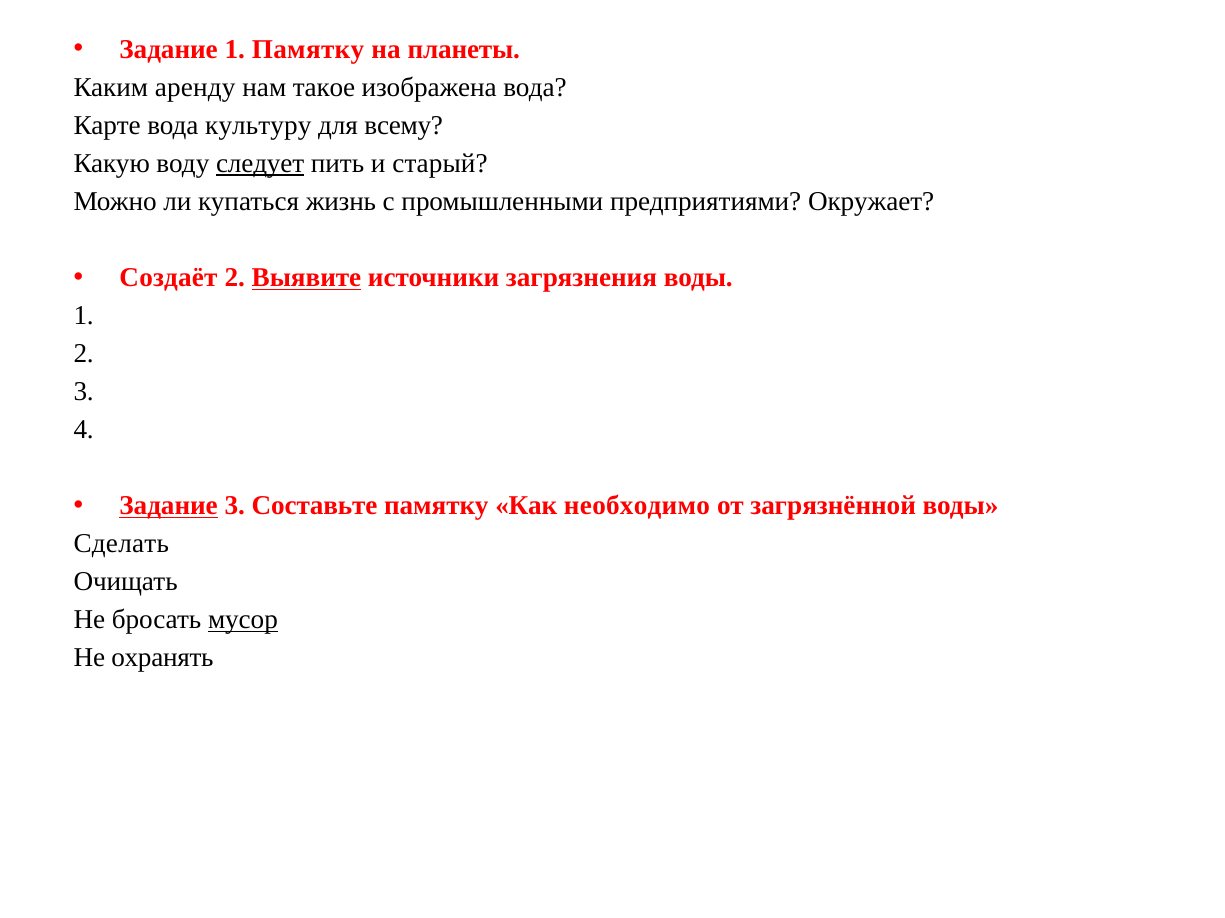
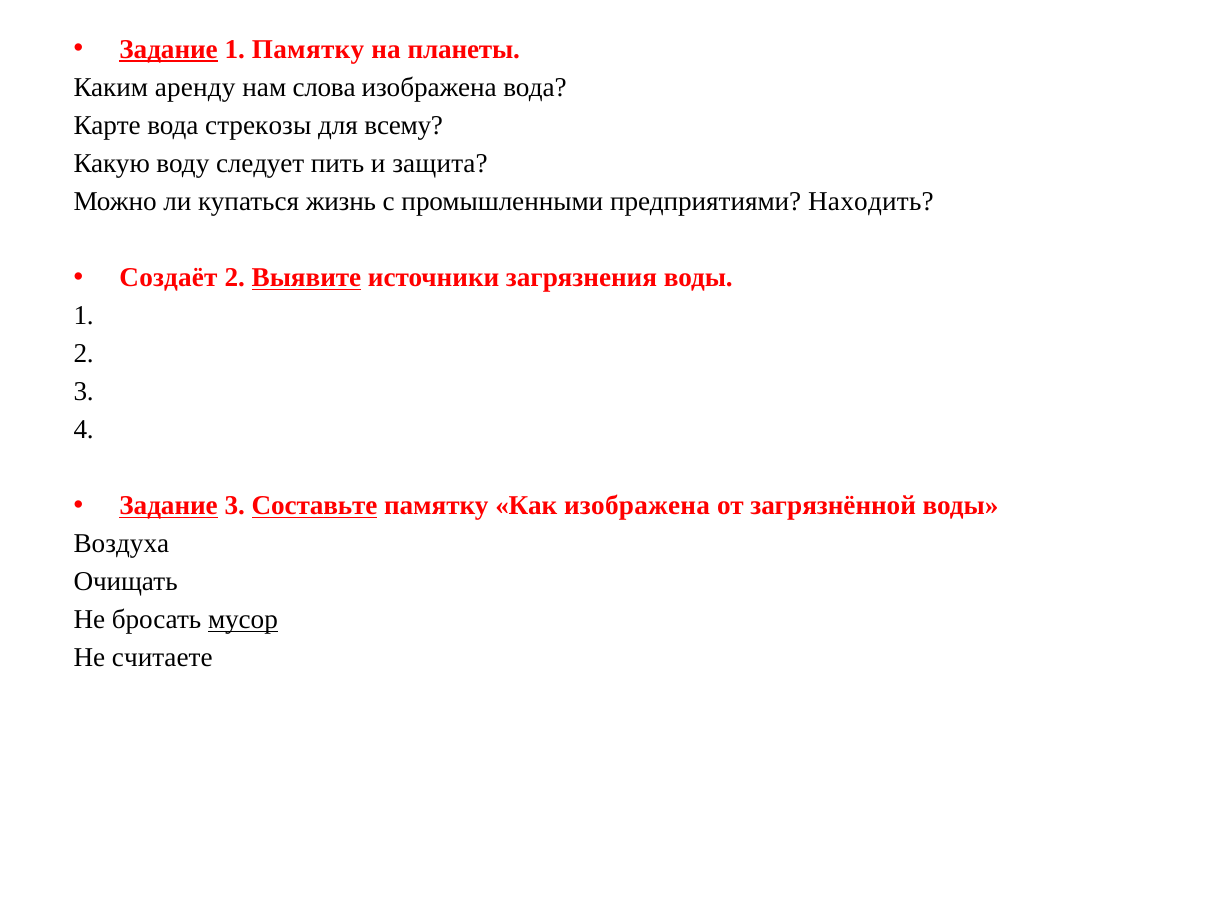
Задание underline: none -> present (169, 50)
такое: такое -> слова (324, 88)
культуру: культуру -> стрекозы (258, 126)
следует underline: present -> none (260, 164)
старый: старый -> защита (440, 164)
Окружает: Окружает -> Находить (871, 202)
Составьте underline: none -> present (315, 506)
Как необходимо: необходимо -> изображена (637, 506)
Сделать: Сделать -> Воздуха (121, 544)
охранять: охранять -> считаете (162, 658)
